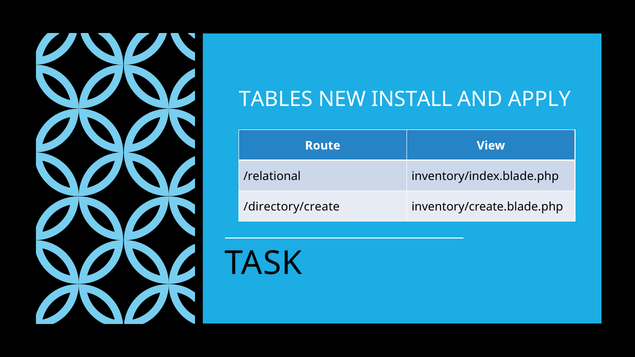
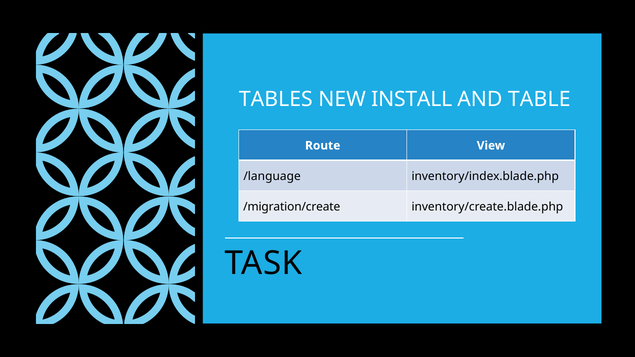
APPLY: APPLY -> TABLE (539, 99)
/relational: /relational -> /language (272, 176)
/directory/create: /directory/create -> /migration/create (292, 207)
